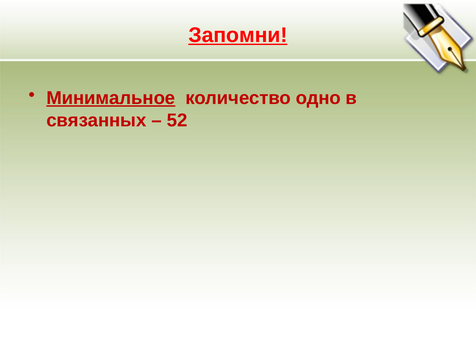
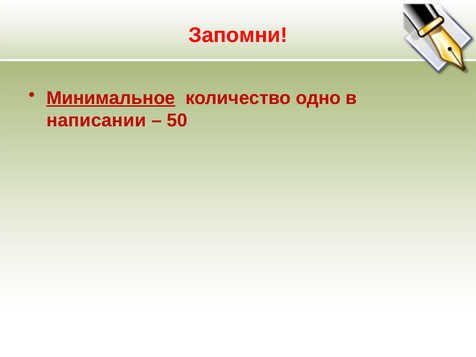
Запомни underline: present -> none (238, 35)
связанных: связанных -> написании (96, 120)
52: 52 -> 50 (177, 120)
